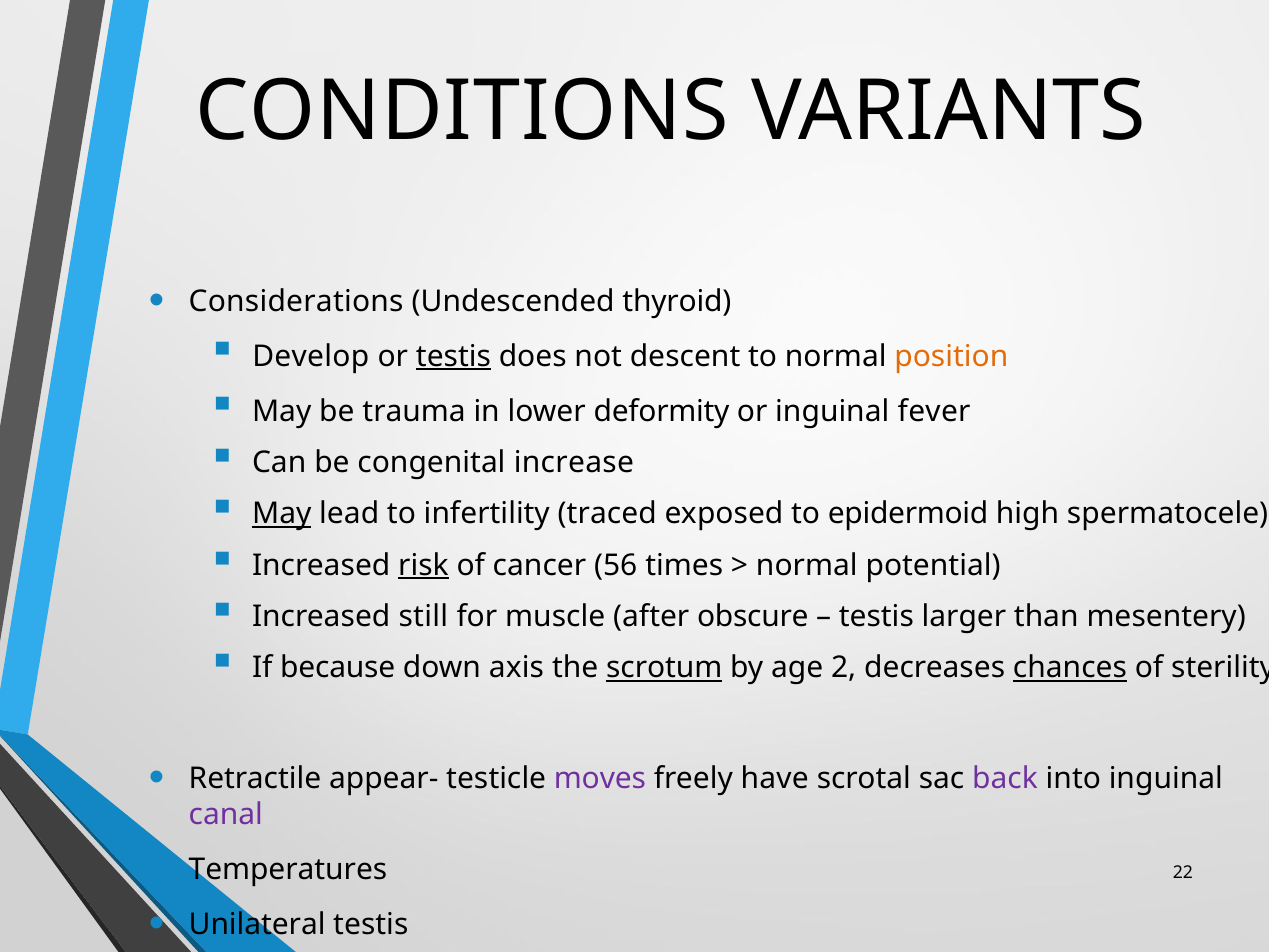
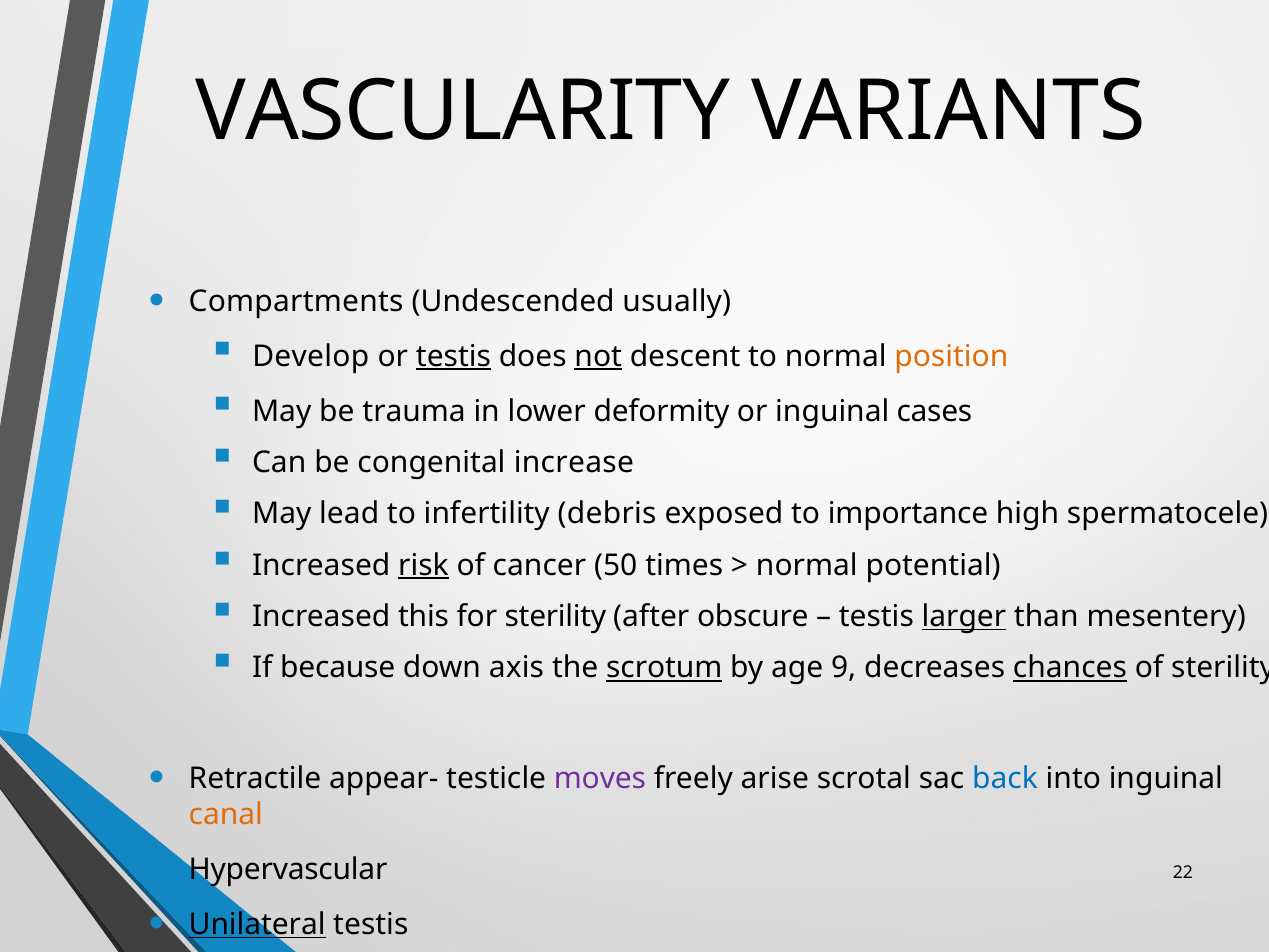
CONDITIONS: CONDITIONS -> VASCULARITY (463, 112)
Considerations: Considerations -> Compartments (296, 301)
thyroid: thyroid -> usually (677, 301)
not underline: none -> present (598, 356)
fever: fever -> cases (934, 411)
May underline: present -> none (282, 514)
traced: traced -> debris (607, 514)
epidermoid: epidermoid -> importance (908, 514)
56: 56 -> 50 (616, 565)
still: still -> this (424, 616)
for muscle: muscle -> sterility (555, 616)
larger underline: none -> present (964, 616)
2: 2 -> 9 (844, 668)
have: have -> arise (775, 778)
back colour: purple -> blue (1005, 778)
canal colour: purple -> orange (226, 814)
Temperatures: Temperatures -> Hypervascular (288, 869)
Unilateral underline: none -> present (257, 924)
